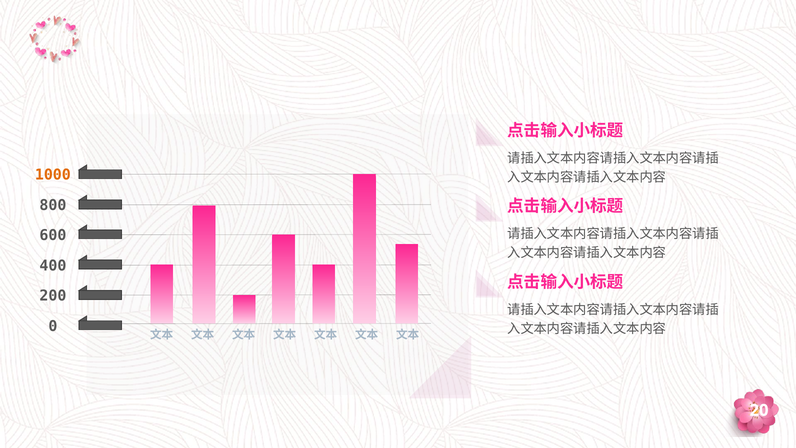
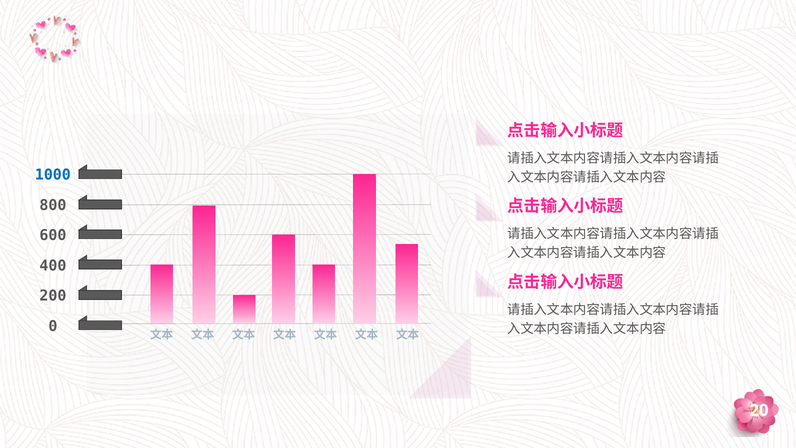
1000 colour: orange -> blue (53, 175)
